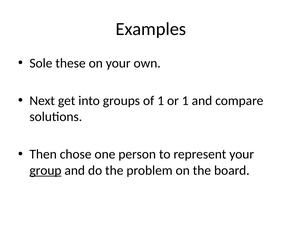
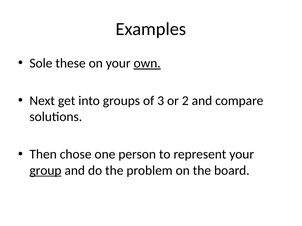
own underline: none -> present (147, 63)
of 1: 1 -> 3 (161, 101)
or 1: 1 -> 2 (185, 101)
